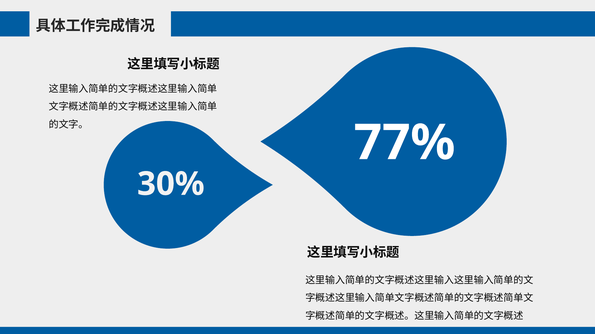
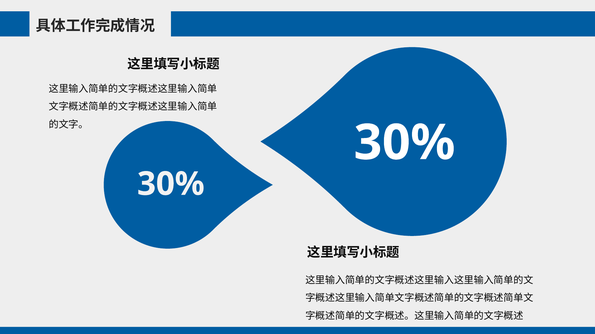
77%: 77% -> 30% (404, 143)
